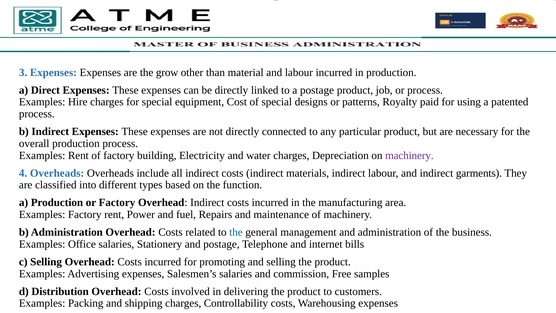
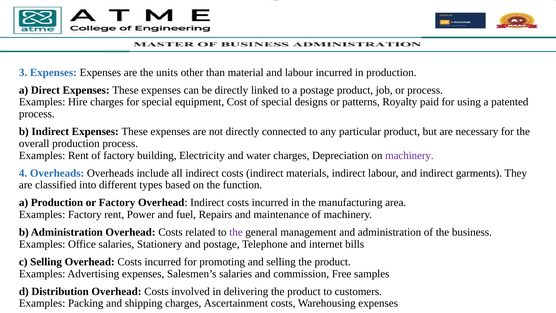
grow: grow -> units (167, 72)
the colour: blue -> purple (236, 232)
Controllability: Controllability -> Ascertainment (236, 303)
